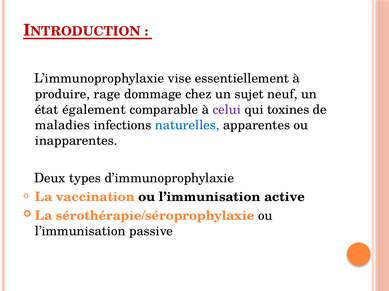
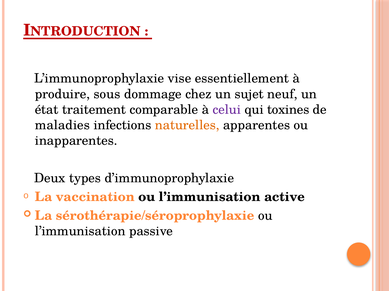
rage: rage -> sous (107, 94)
également: également -> traitement (94, 110)
naturelles colour: blue -> orange (187, 125)
